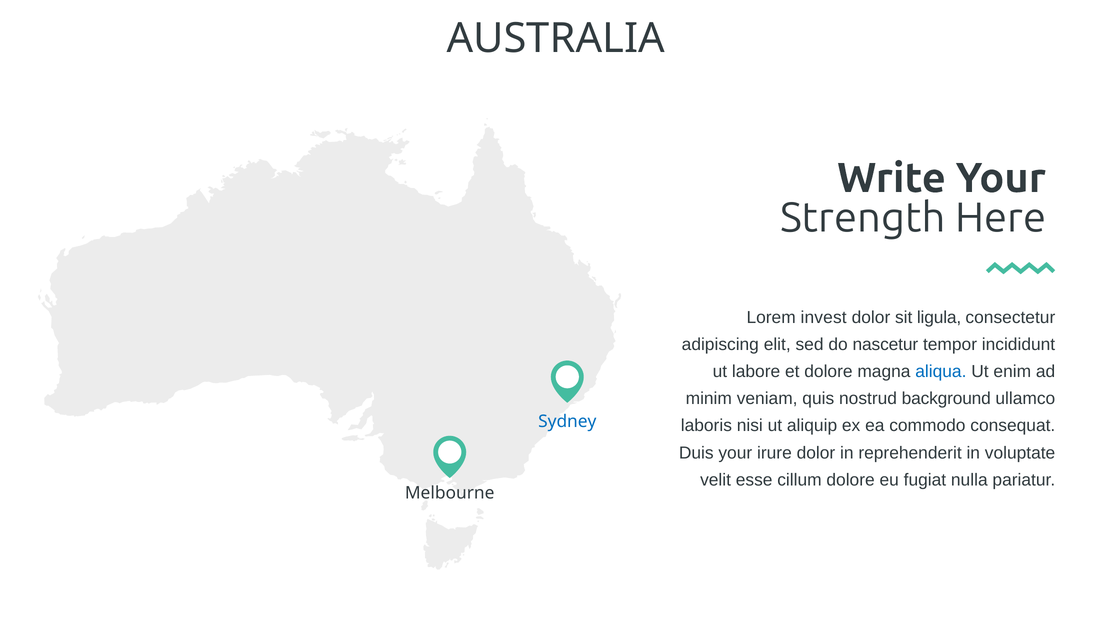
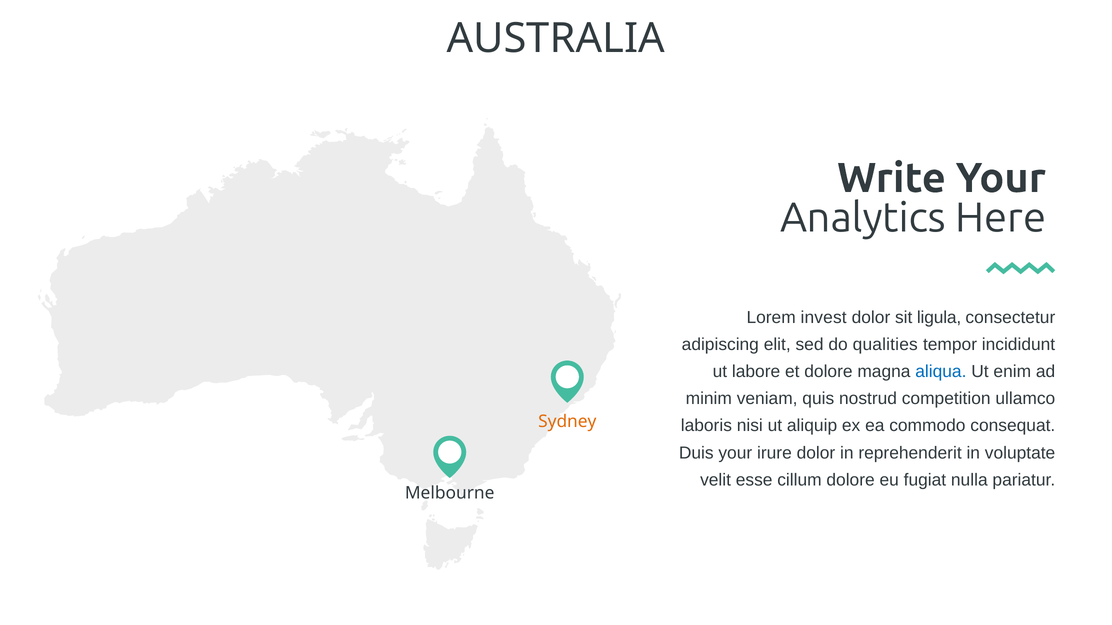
Strength: Strength -> Analytics (863, 218)
nascetur: nascetur -> qualities (885, 345)
background: background -> competition (946, 399)
Sydney colour: blue -> orange (567, 422)
